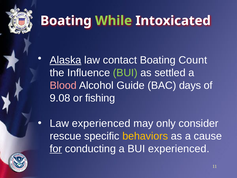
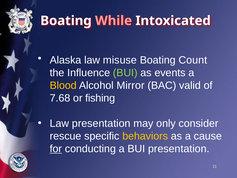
While colour: light green -> pink (113, 21)
Alaska underline: present -> none (66, 60)
contact: contact -> misuse (120, 60)
settled: settled -> events (170, 73)
Blood colour: pink -> yellow (63, 85)
Guide: Guide -> Mirror (131, 85)
days: days -> valid (190, 85)
9.08: 9.08 -> 7.68 (60, 98)
Law experienced: experienced -> presentation (101, 123)
BUI experienced: experienced -> presentation (179, 149)
